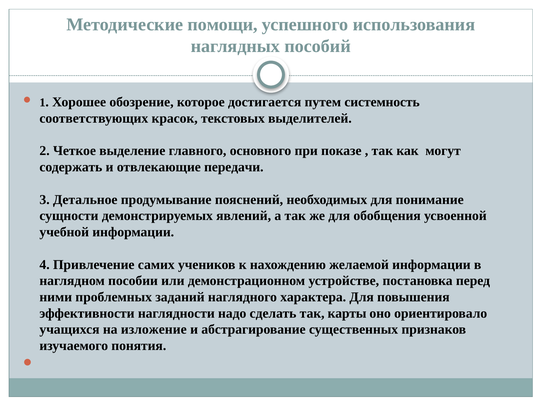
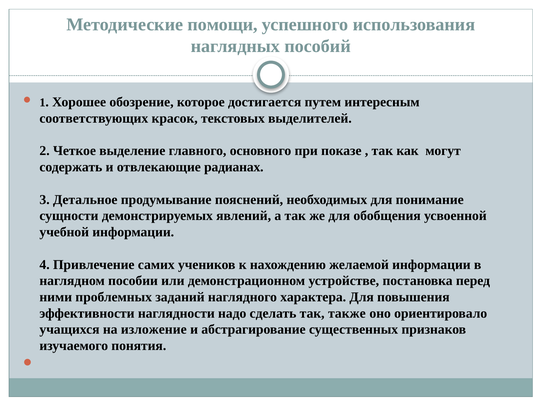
системность: системность -> интересным (382, 102)
передачи: передачи -> радианах (234, 167)
карты: карты -> также (347, 314)
